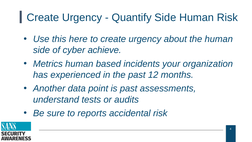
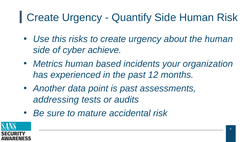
here: here -> risks (78, 39)
understand: understand -> addressing (56, 99)
reports: reports -> mature (92, 113)
